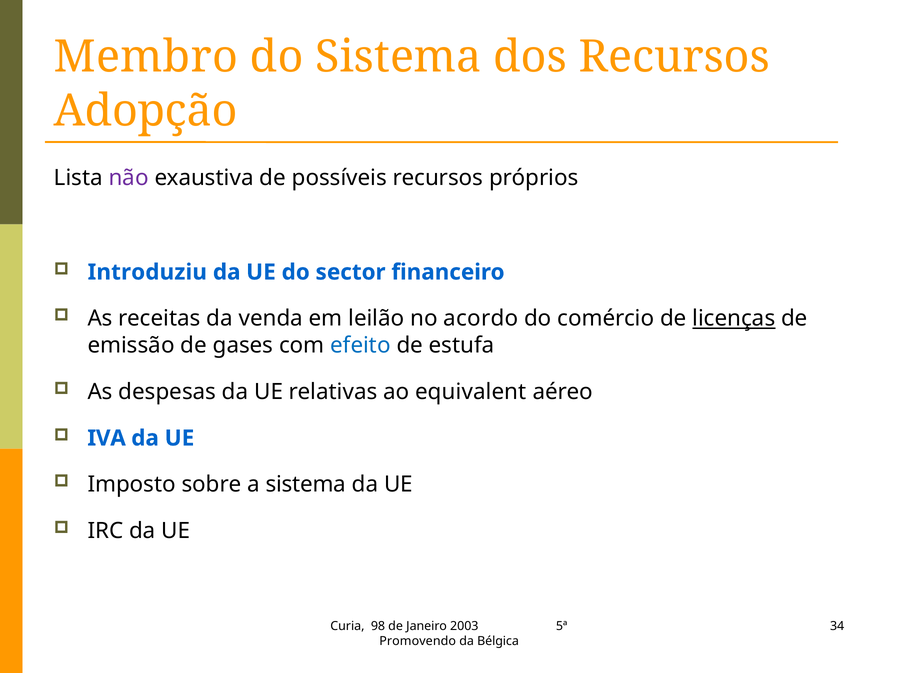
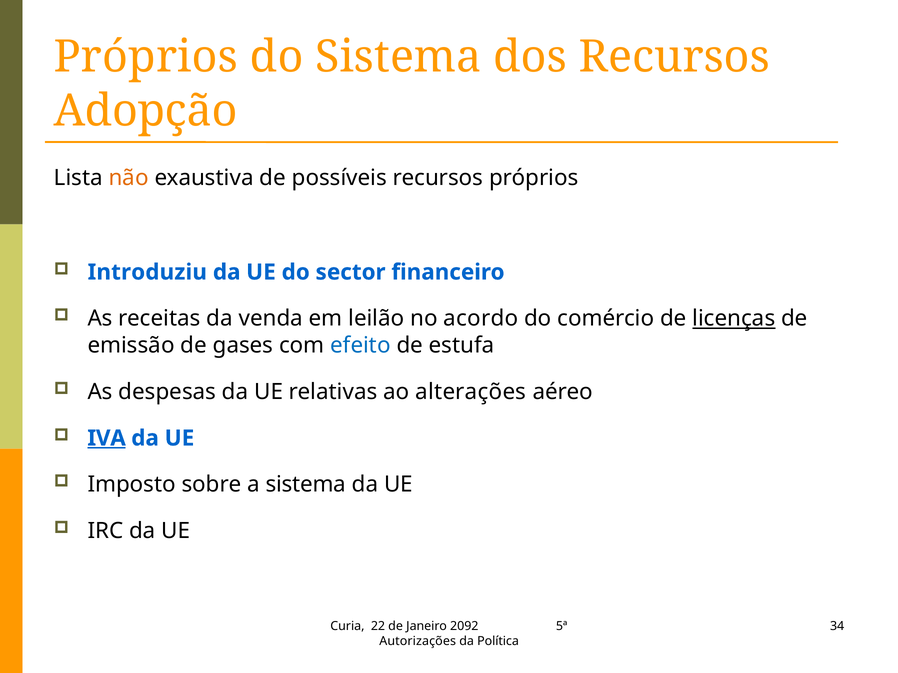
Membro: Membro -> Próprios (146, 57)
não colour: purple -> orange (129, 178)
equivalent: equivalent -> alterações (471, 392)
IVA underline: none -> present (107, 438)
98: 98 -> 22 (378, 626)
2003: 2003 -> 2092 (464, 626)
Promovendo: Promovendo -> Autorizações (418, 641)
Bélgica: Bélgica -> Política (498, 641)
